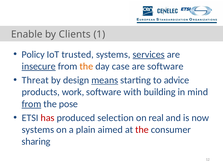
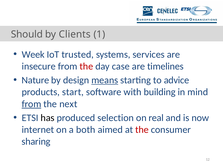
Enable: Enable -> Should (27, 34)
Policy: Policy -> Week (33, 54)
services underline: present -> none (149, 54)
insecure underline: present -> none (39, 66)
the colour: orange -> red (86, 66)
are software: software -> timelines (165, 66)
Threat: Threat -> Nature (35, 80)
work: work -> start (73, 92)
pose: pose -> next (68, 104)
has colour: red -> black (48, 118)
systems: systems -> internet (38, 130)
plain: plain -> both (86, 130)
